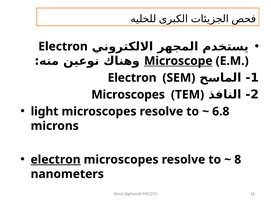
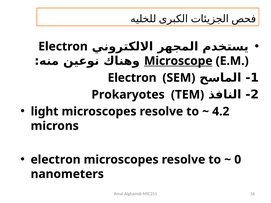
Microscopes: Microscopes -> Prokaryotes (128, 95)
6.8: 6.8 -> 4.2 (221, 112)
electron underline: present -> none (56, 160)
8: 8 -> 0 (238, 160)
